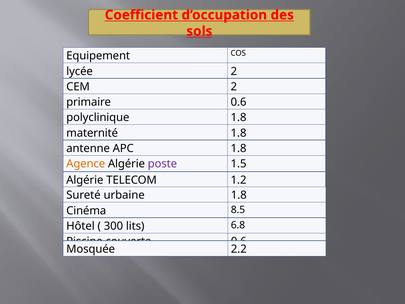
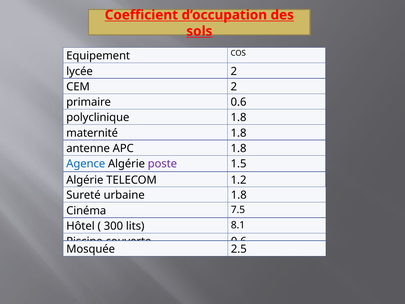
Agence colour: orange -> blue (86, 164)
8.5: 8.5 -> 7.5 (238, 210)
6.8: 6.8 -> 8.1 (238, 225)
2.2: 2.2 -> 2.5 (239, 249)
